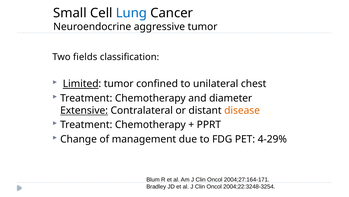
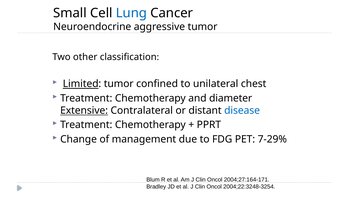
fields: fields -> other (85, 57)
disease colour: orange -> blue (242, 110)
4-29%: 4-29% -> 7-29% (272, 139)
